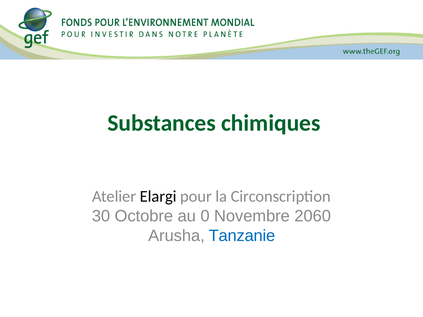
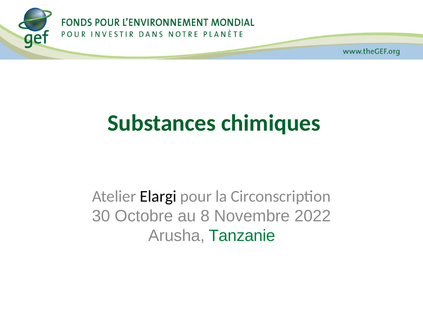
0: 0 -> 8 (205, 216)
2060: 2060 -> 2022 (313, 216)
Tanzanie colour: blue -> green (242, 236)
